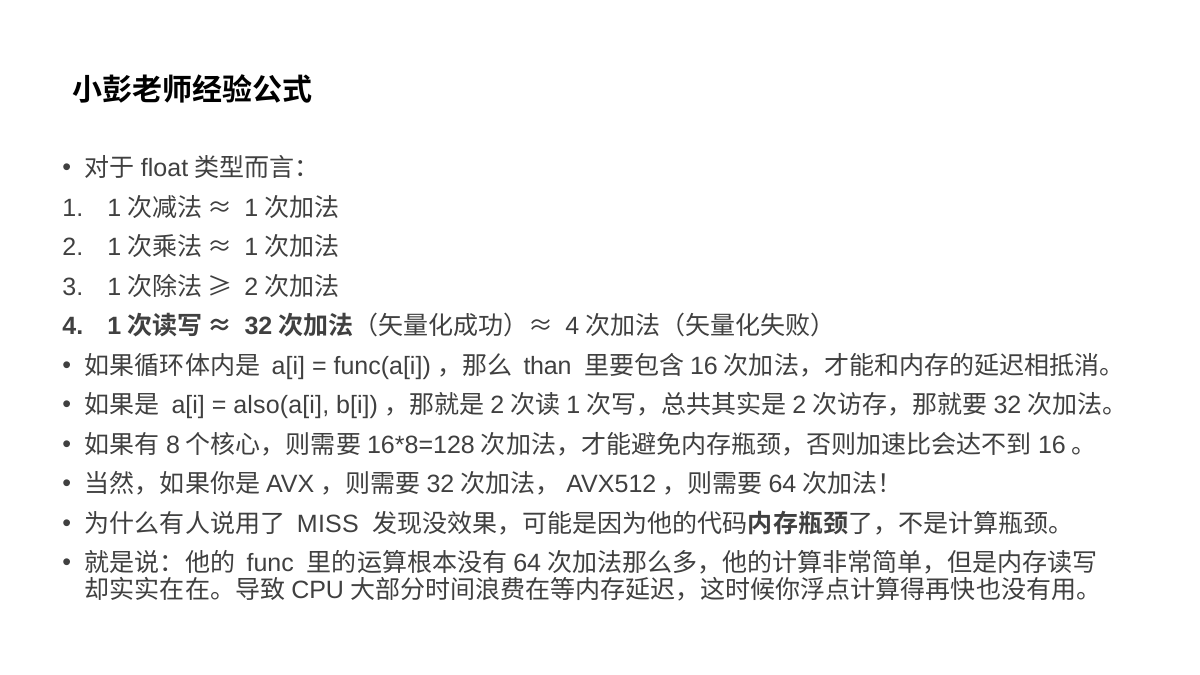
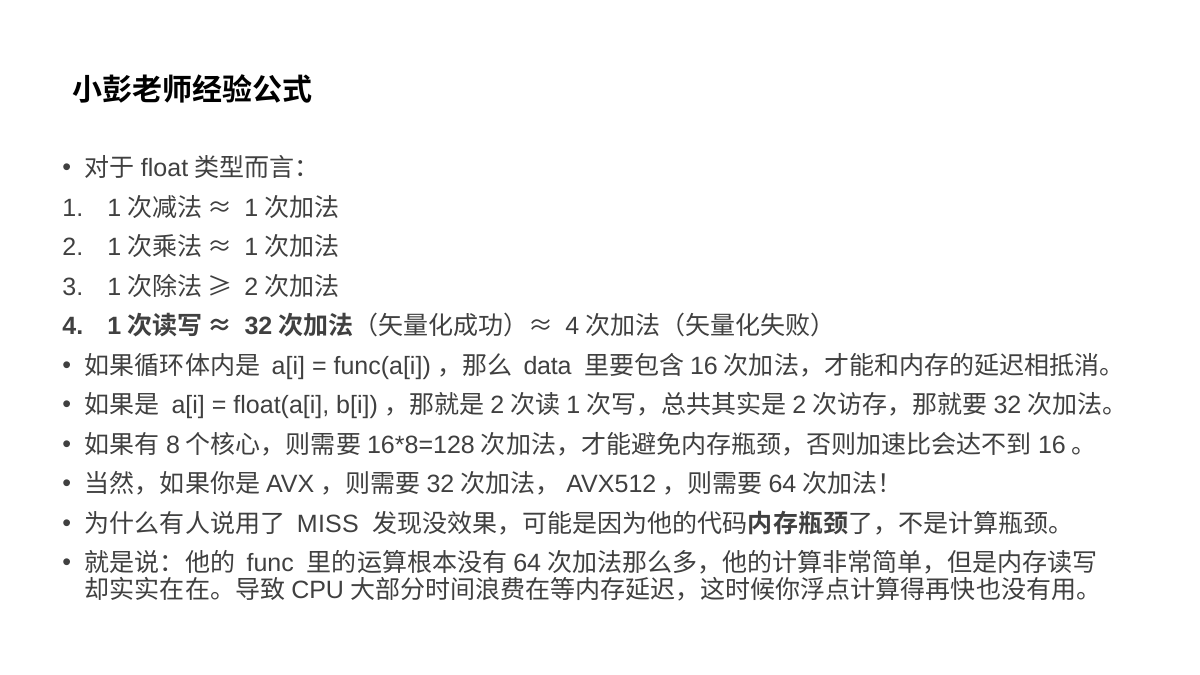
than: than -> data (547, 366)
also(a[i: also(a[i -> float(a[i (281, 406)
